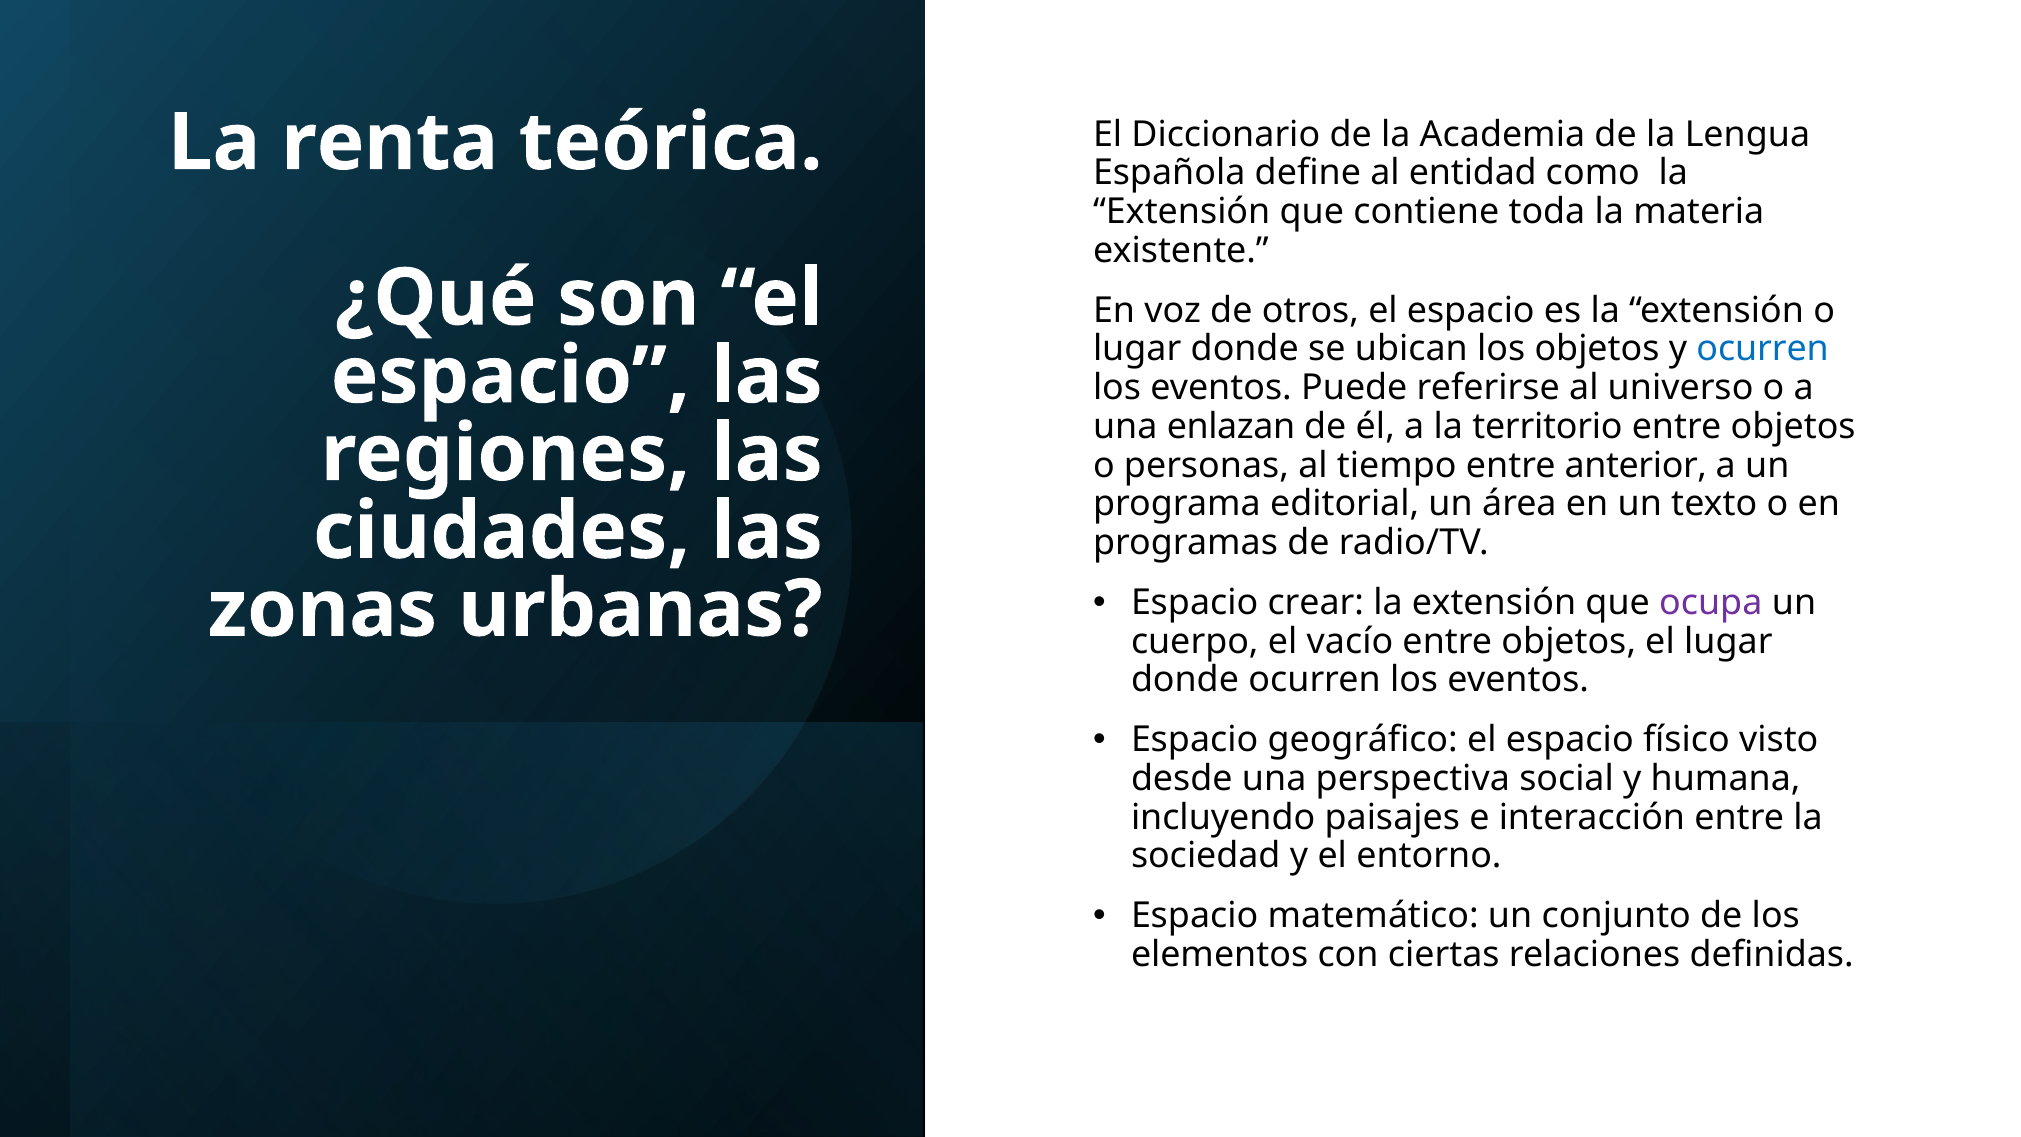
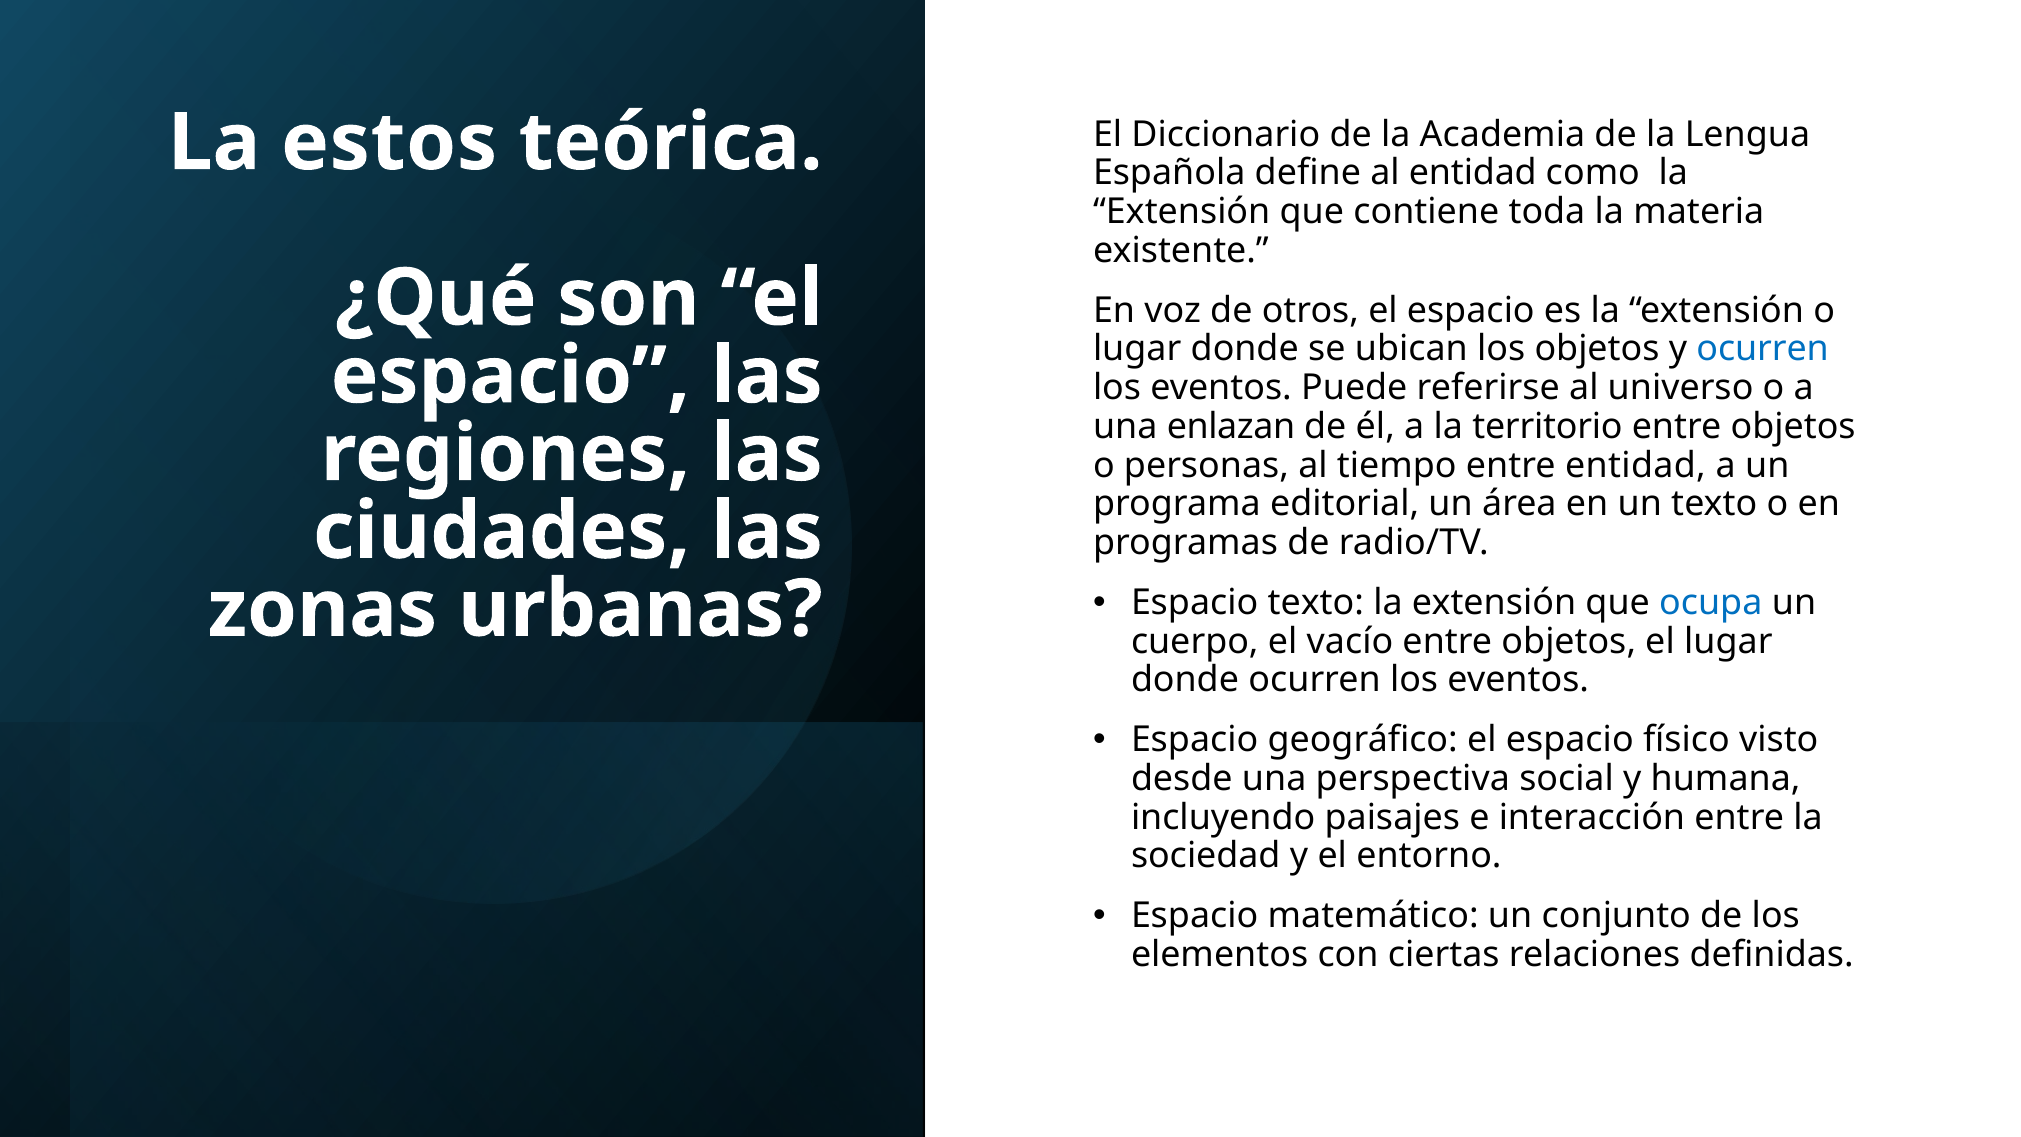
renta: renta -> estos (389, 143)
entre anterior: anterior -> entidad (1635, 465)
Espacio crear: crear -> texto (1316, 602)
ocupa colour: purple -> blue (1711, 602)
